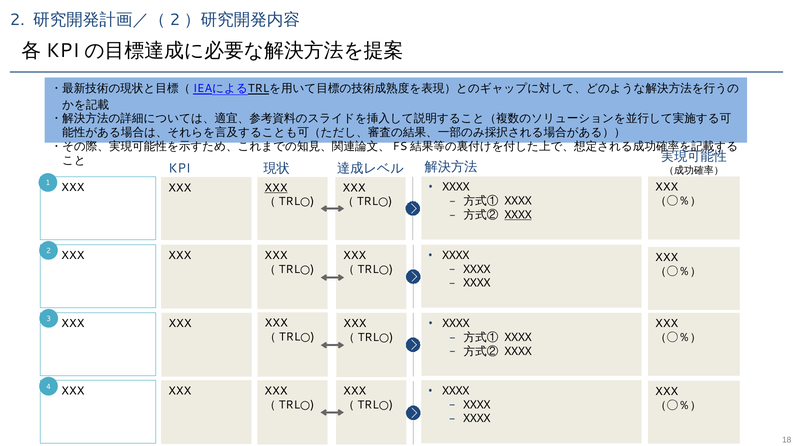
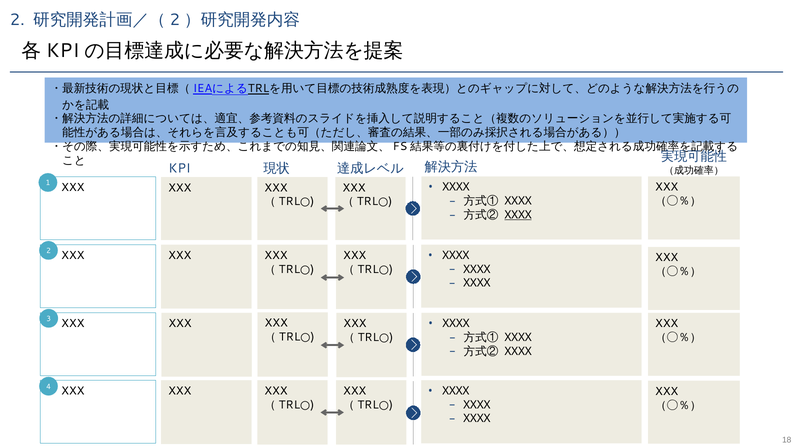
XXX underline: present -> none (276, 188)
